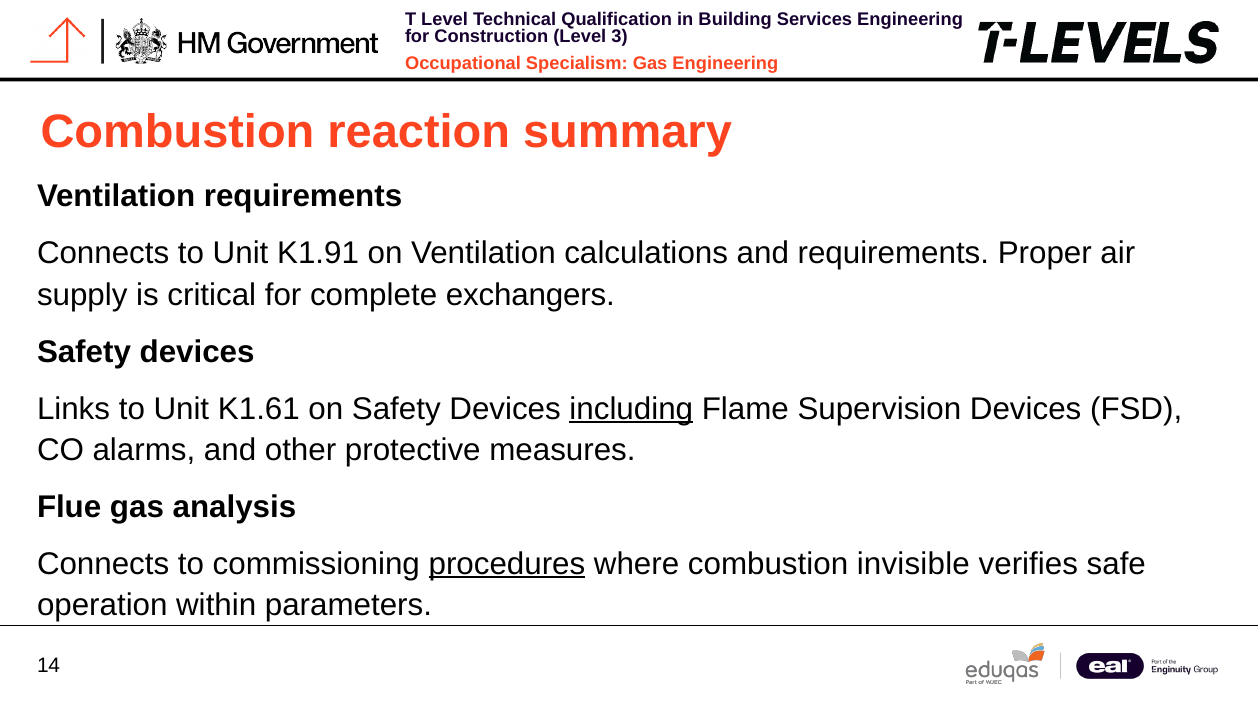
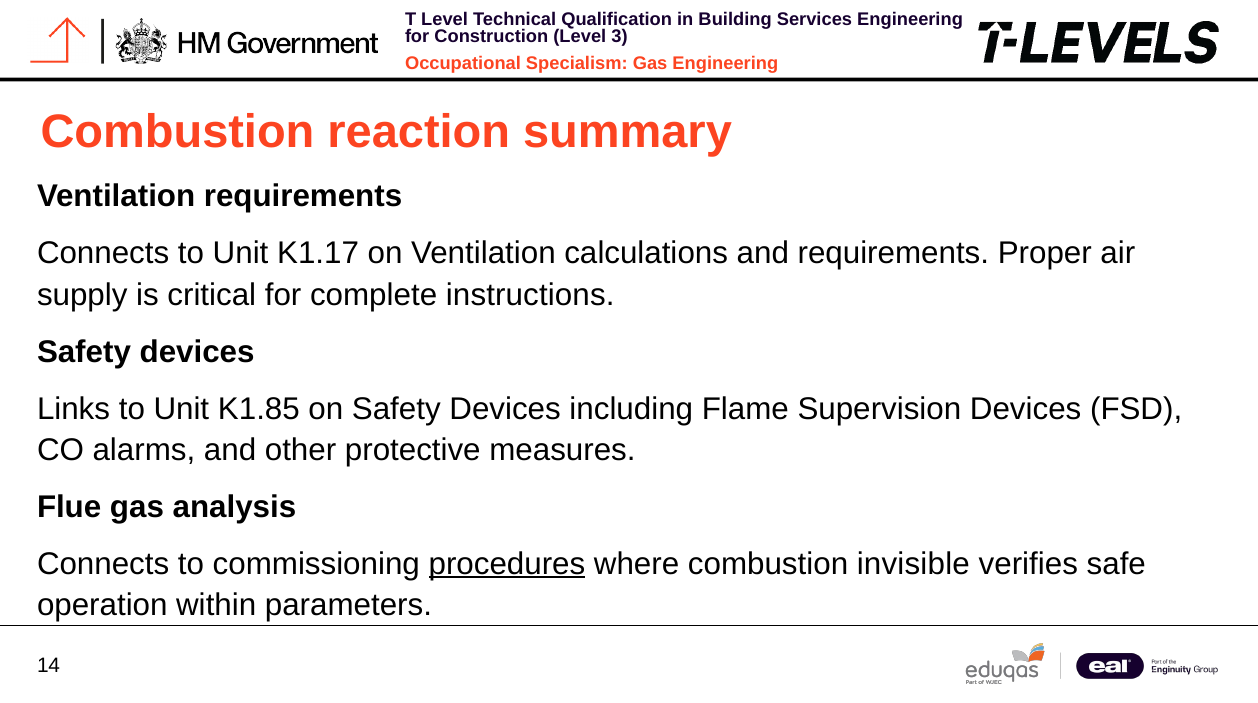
K1.91: K1.91 -> K1.17 (318, 253)
exchangers: exchangers -> instructions (530, 295)
K1.61: K1.61 -> K1.85 (259, 409)
including underline: present -> none (631, 409)
